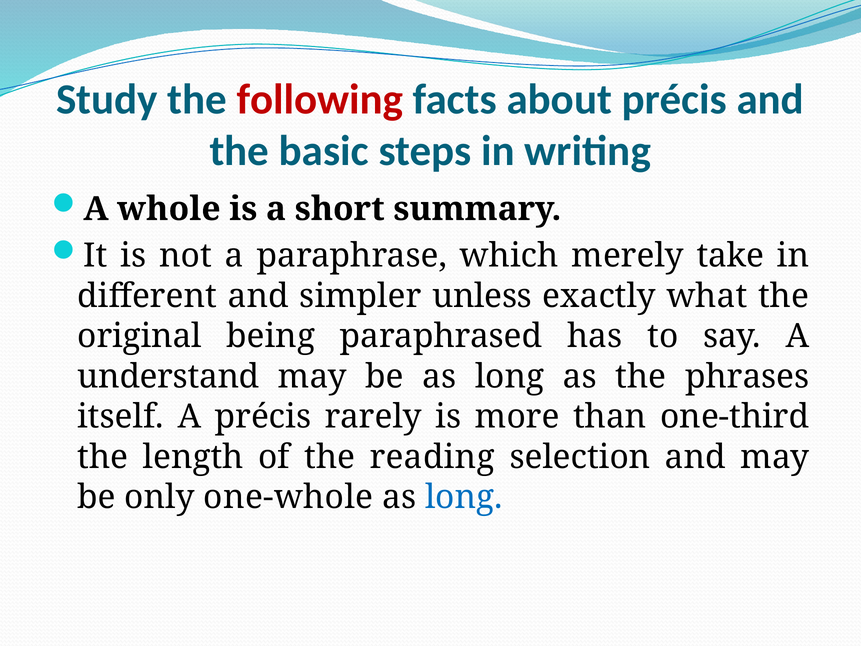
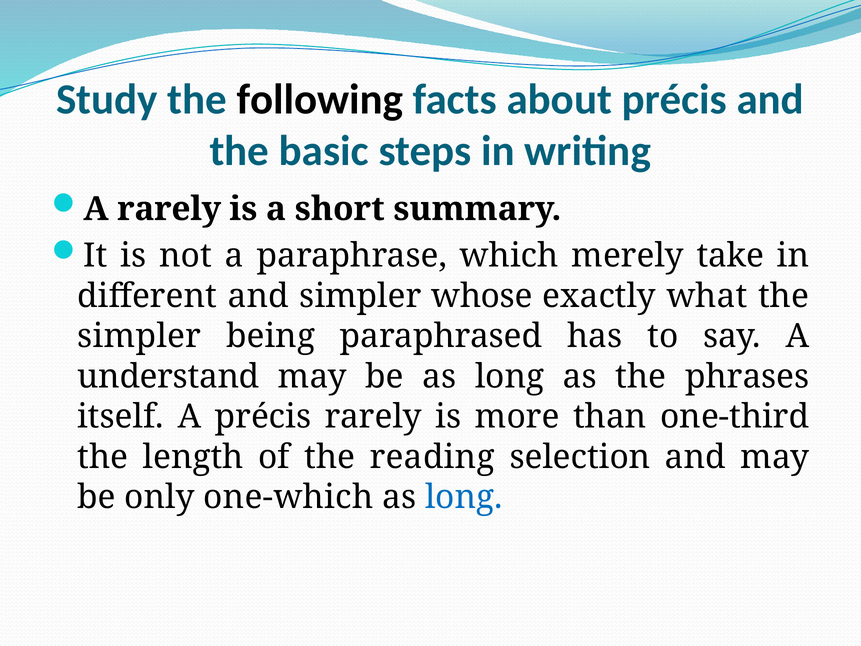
following colour: red -> black (320, 99)
A whole: whole -> rarely (169, 209)
unless: unless -> whose (482, 296)
original: original -> simpler (139, 336)
one-whole: one-whole -> one-which (288, 497)
